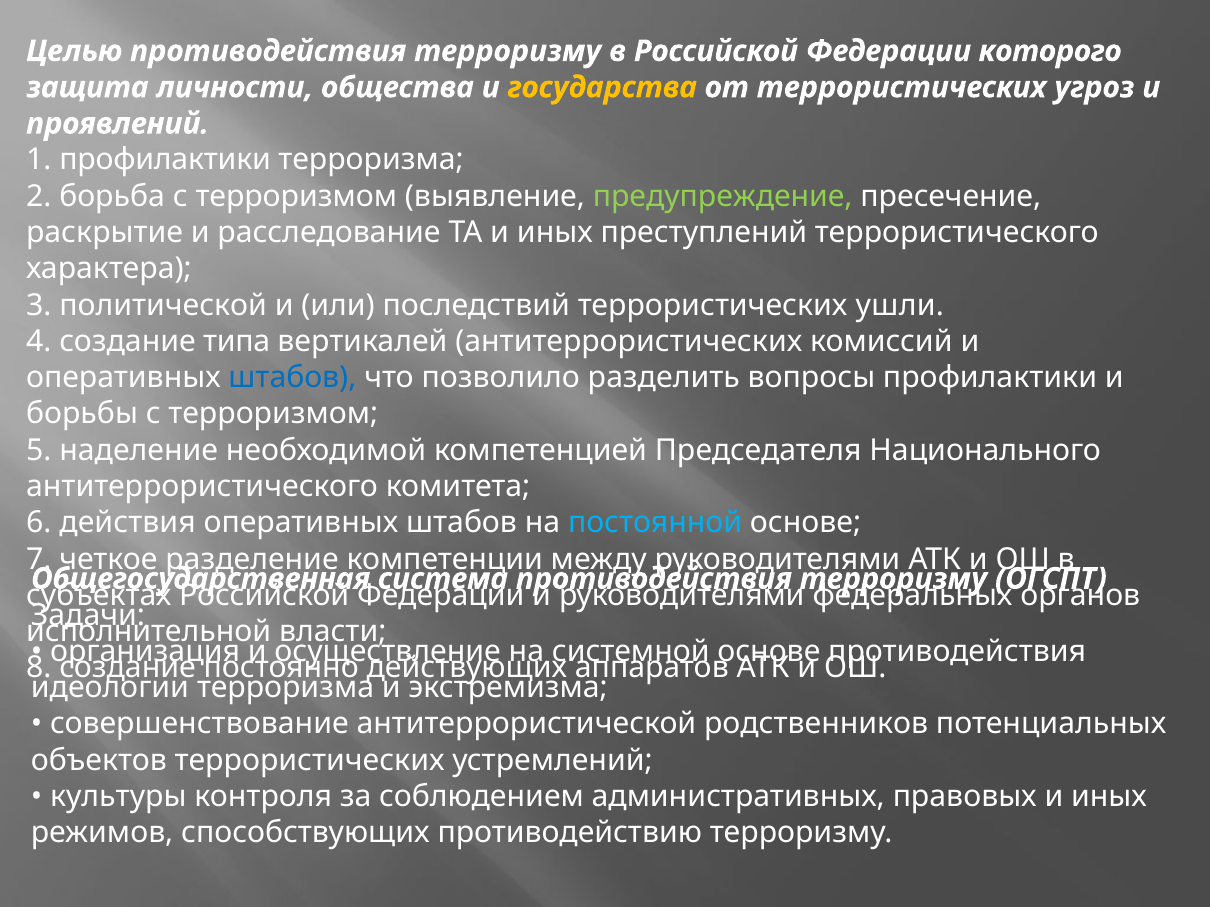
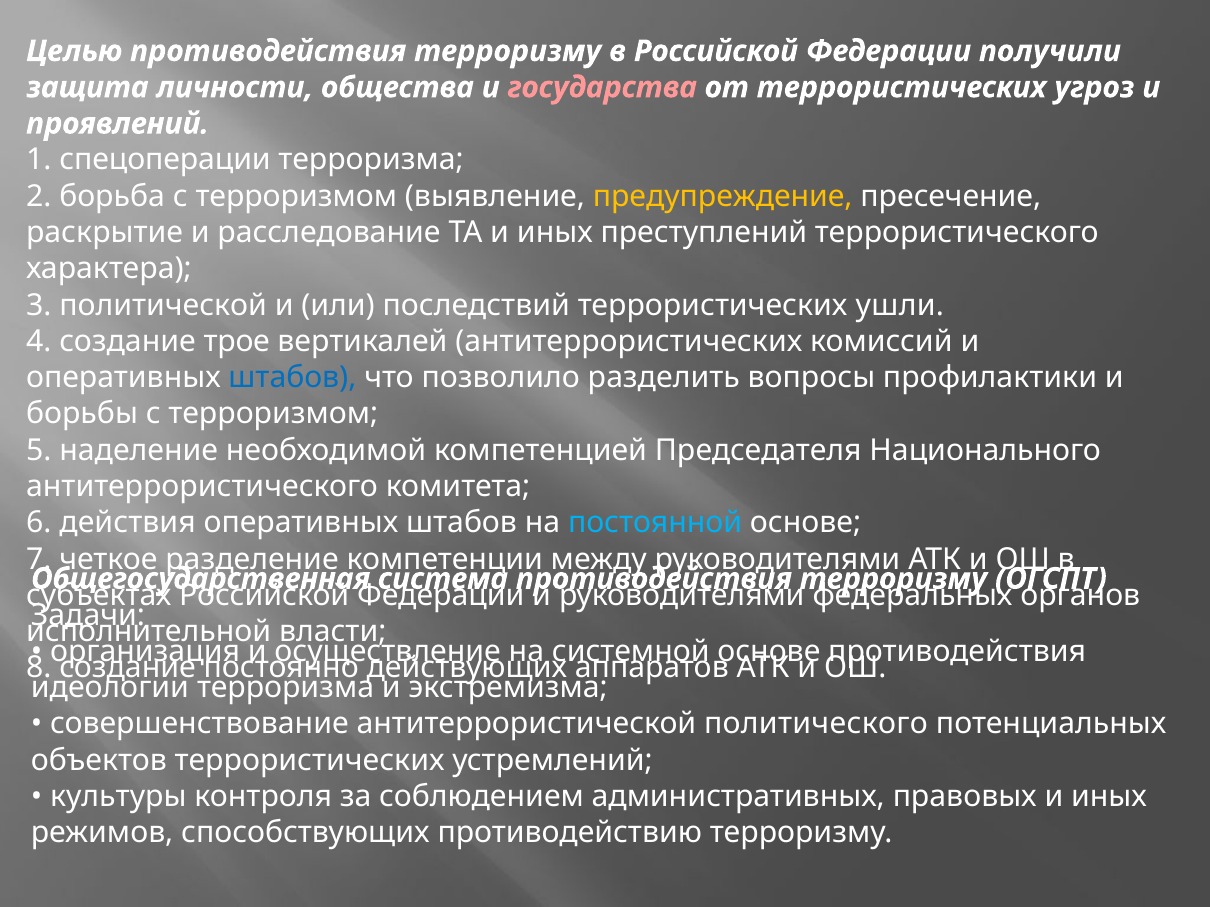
которого: которого -> получили (1050, 51)
государства colour: yellow -> pink (602, 87)
1 профилактики: профилактики -> спецоперации (165, 160)
предупреждение colour: light green -> yellow (723, 196)
типа: типа -> трое (237, 342)
родственников: родственников -> политического (816, 724)
